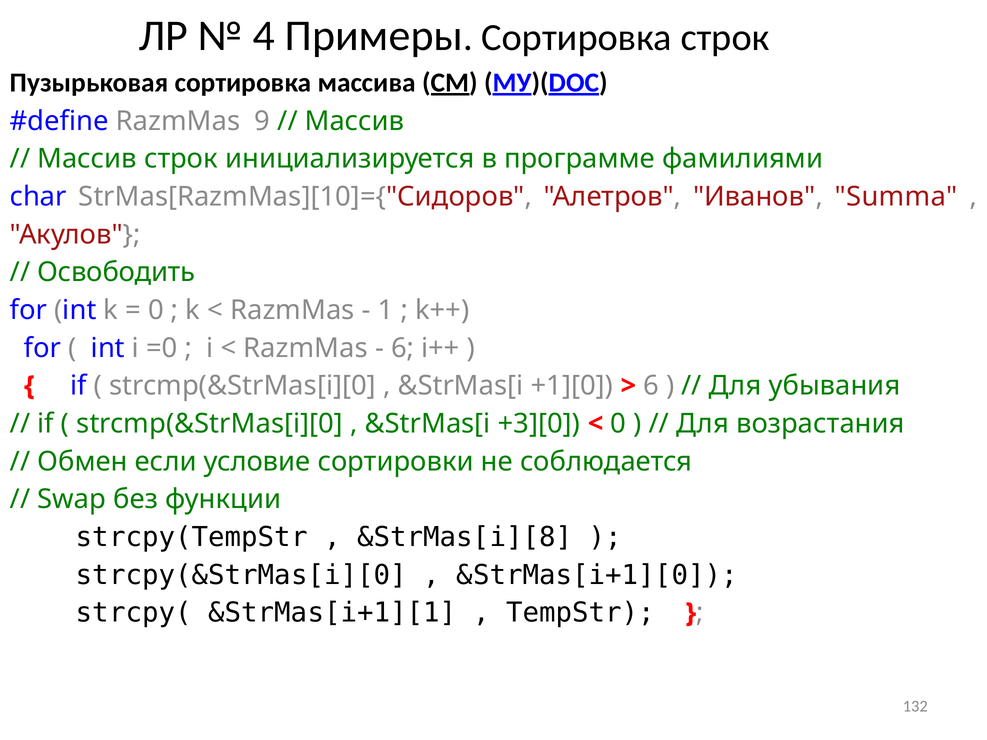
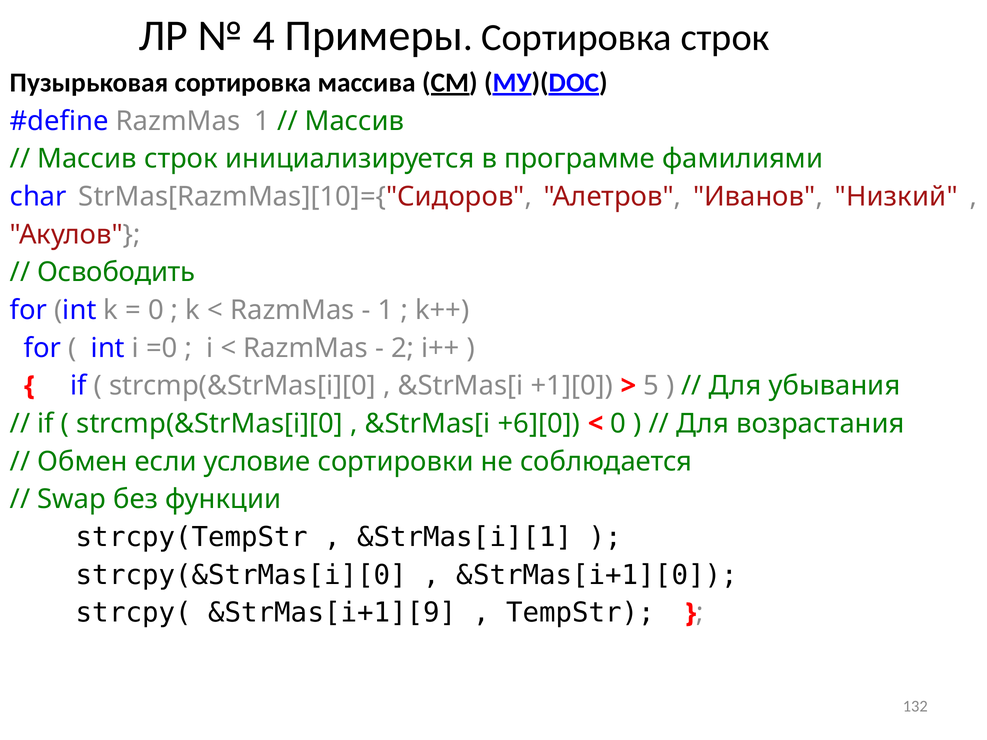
RazmMas 9: 9 -> 1 (262, 121)
Summa: Summa -> Низкий (896, 197)
6: 6 -> 2 (403, 348)
6: 6 -> 5 (651, 386)
+3][0: +3][0 -> +6][0 (539, 424)
&StrMas[i][8: &StrMas[i][8 -> &StrMas[i][1 (465, 537)
&StrMas[i+1][1: &StrMas[i+1][1 -> &StrMas[i+1][9 (332, 613)
